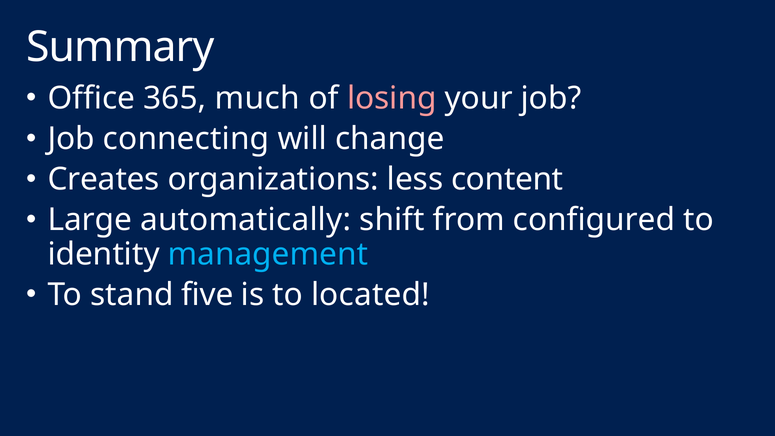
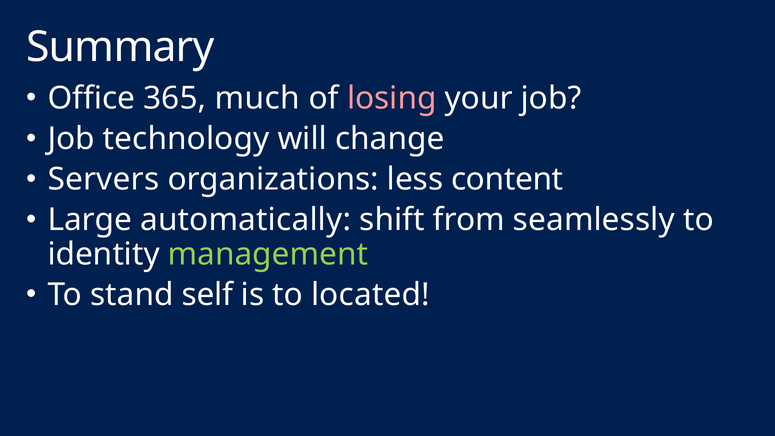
connecting: connecting -> technology (186, 139)
Creates: Creates -> Servers (103, 179)
configured: configured -> seamlessly (594, 220)
management colour: light blue -> light green (268, 254)
five: five -> self (207, 295)
